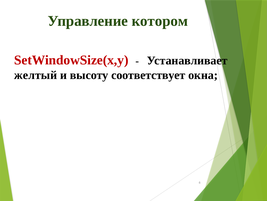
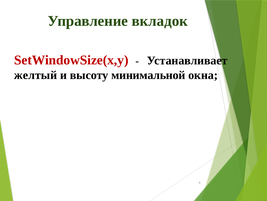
котором: котором -> вкладок (160, 21)
соответствует: соответствует -> минимальной (148, 75)
